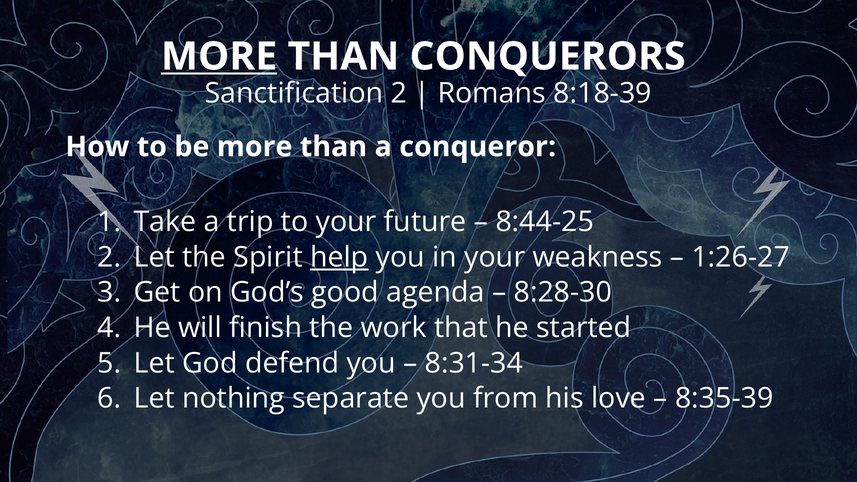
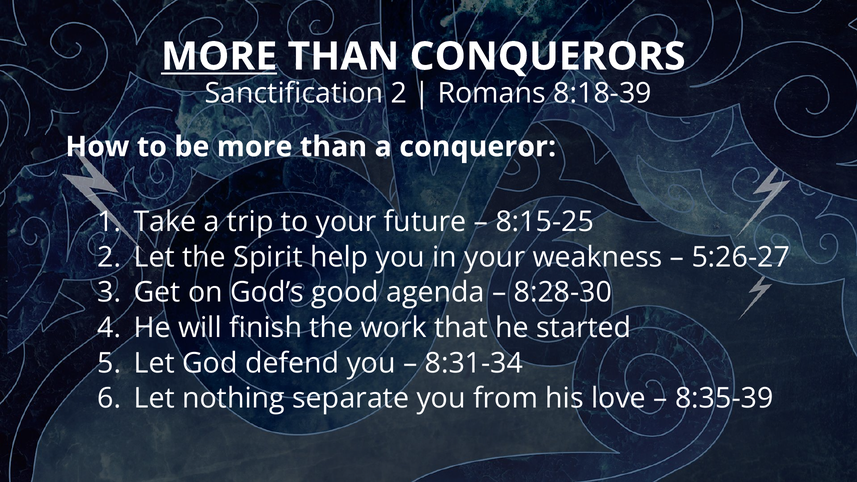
8:44-25: 8:44-25 -> 8:15-25 (545, 222)
help underline: present -> none (339, 257)
1:26-27: 1:26-27 -> 5:26-27 (741, 257)
